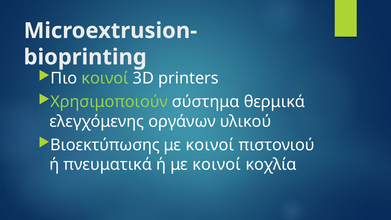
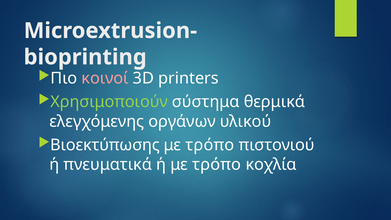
κοινοί colour: light green -> pink (105, 78)
κοινοί: κοινοί -> τρόπο (210, 145)
ή με κοινοί: κοινοί -> τρόπο (217, 164)
